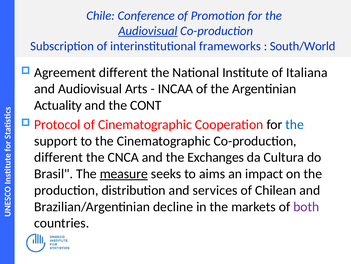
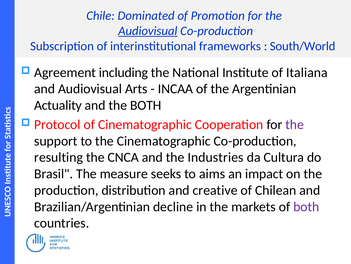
Conference: Conference -> Dominated (146, 16)
Agreement different: different -> including (123, 72)
the CONT: CONT -> BOTH (146, 105)
the colour: blue -> purple (295, 124)
different: different -> resulting (59, 157)
Exchanges: Exchanges -> Industries (216, 157)
measure underline: present -> none (124, 173)
services: services -> creative (215, 190)
